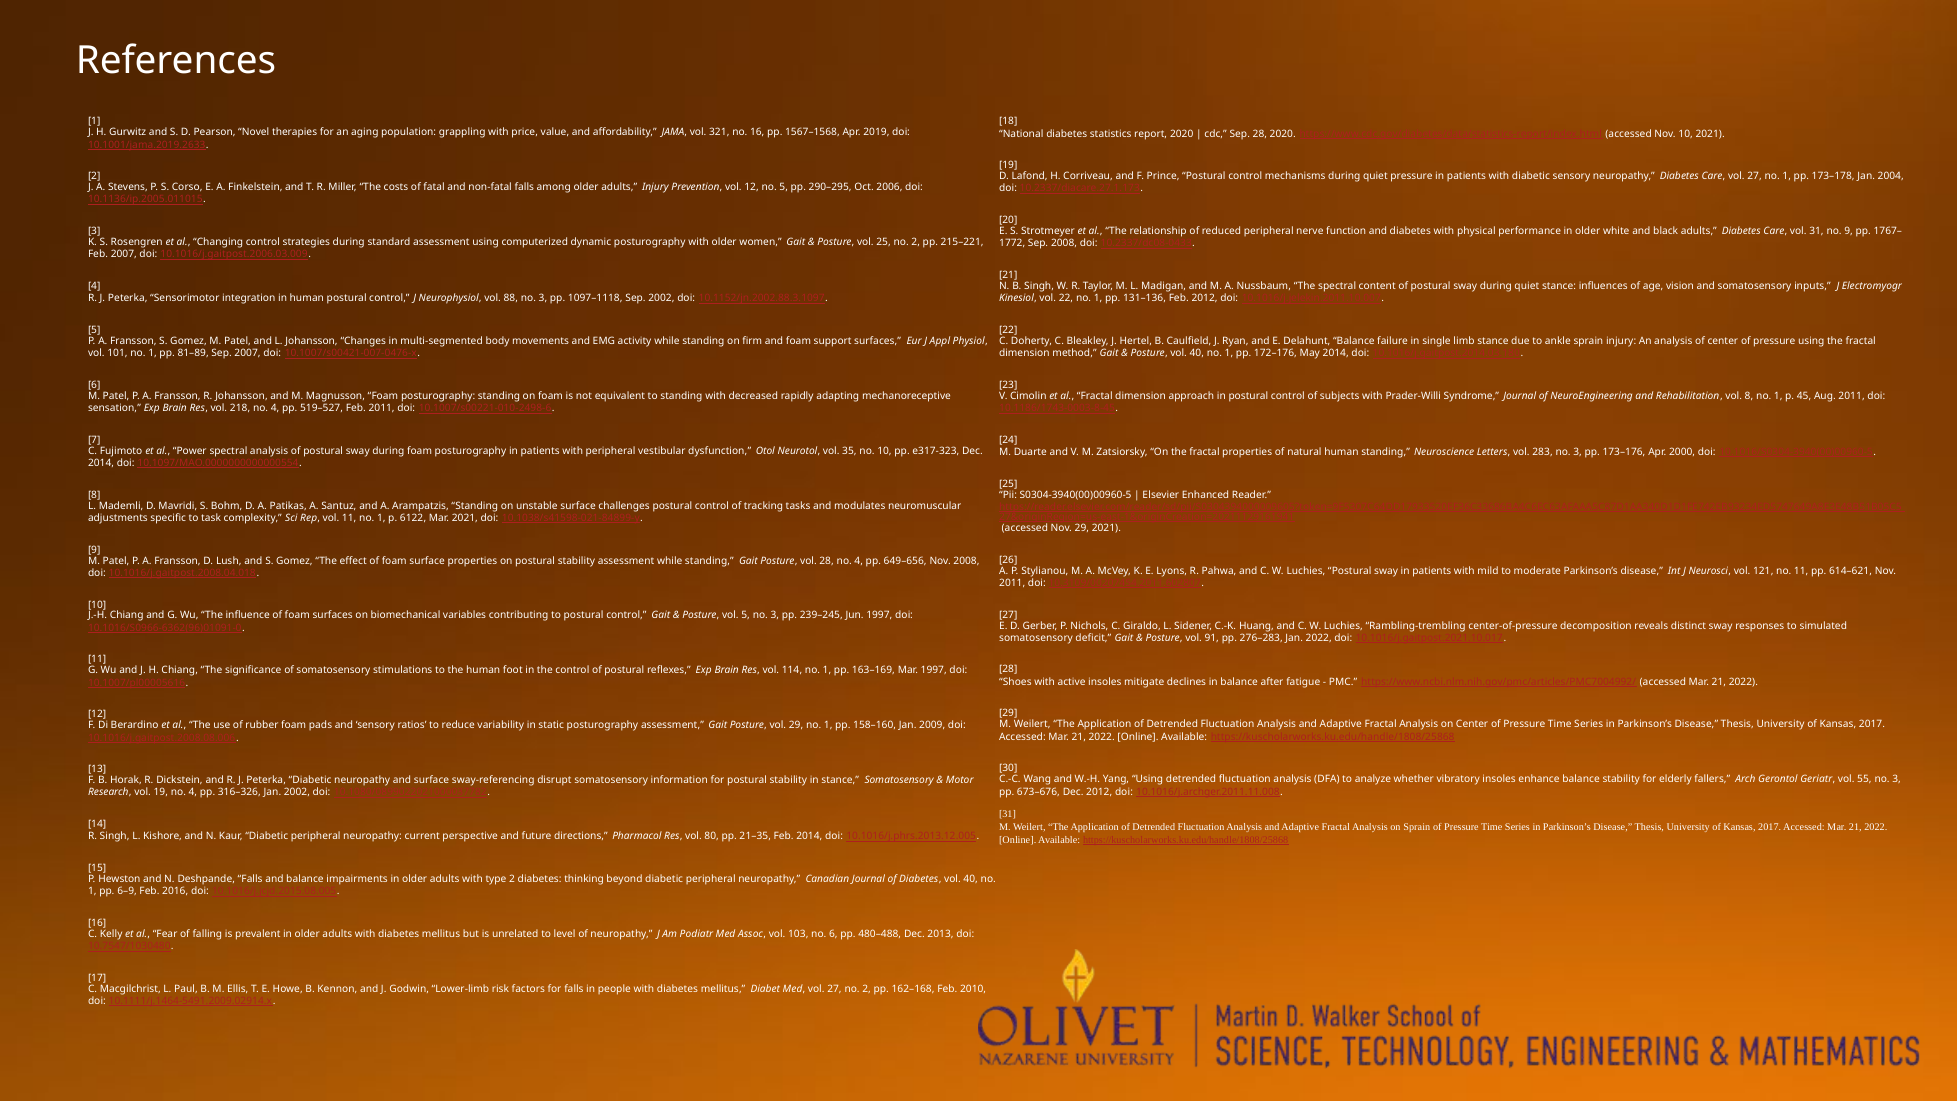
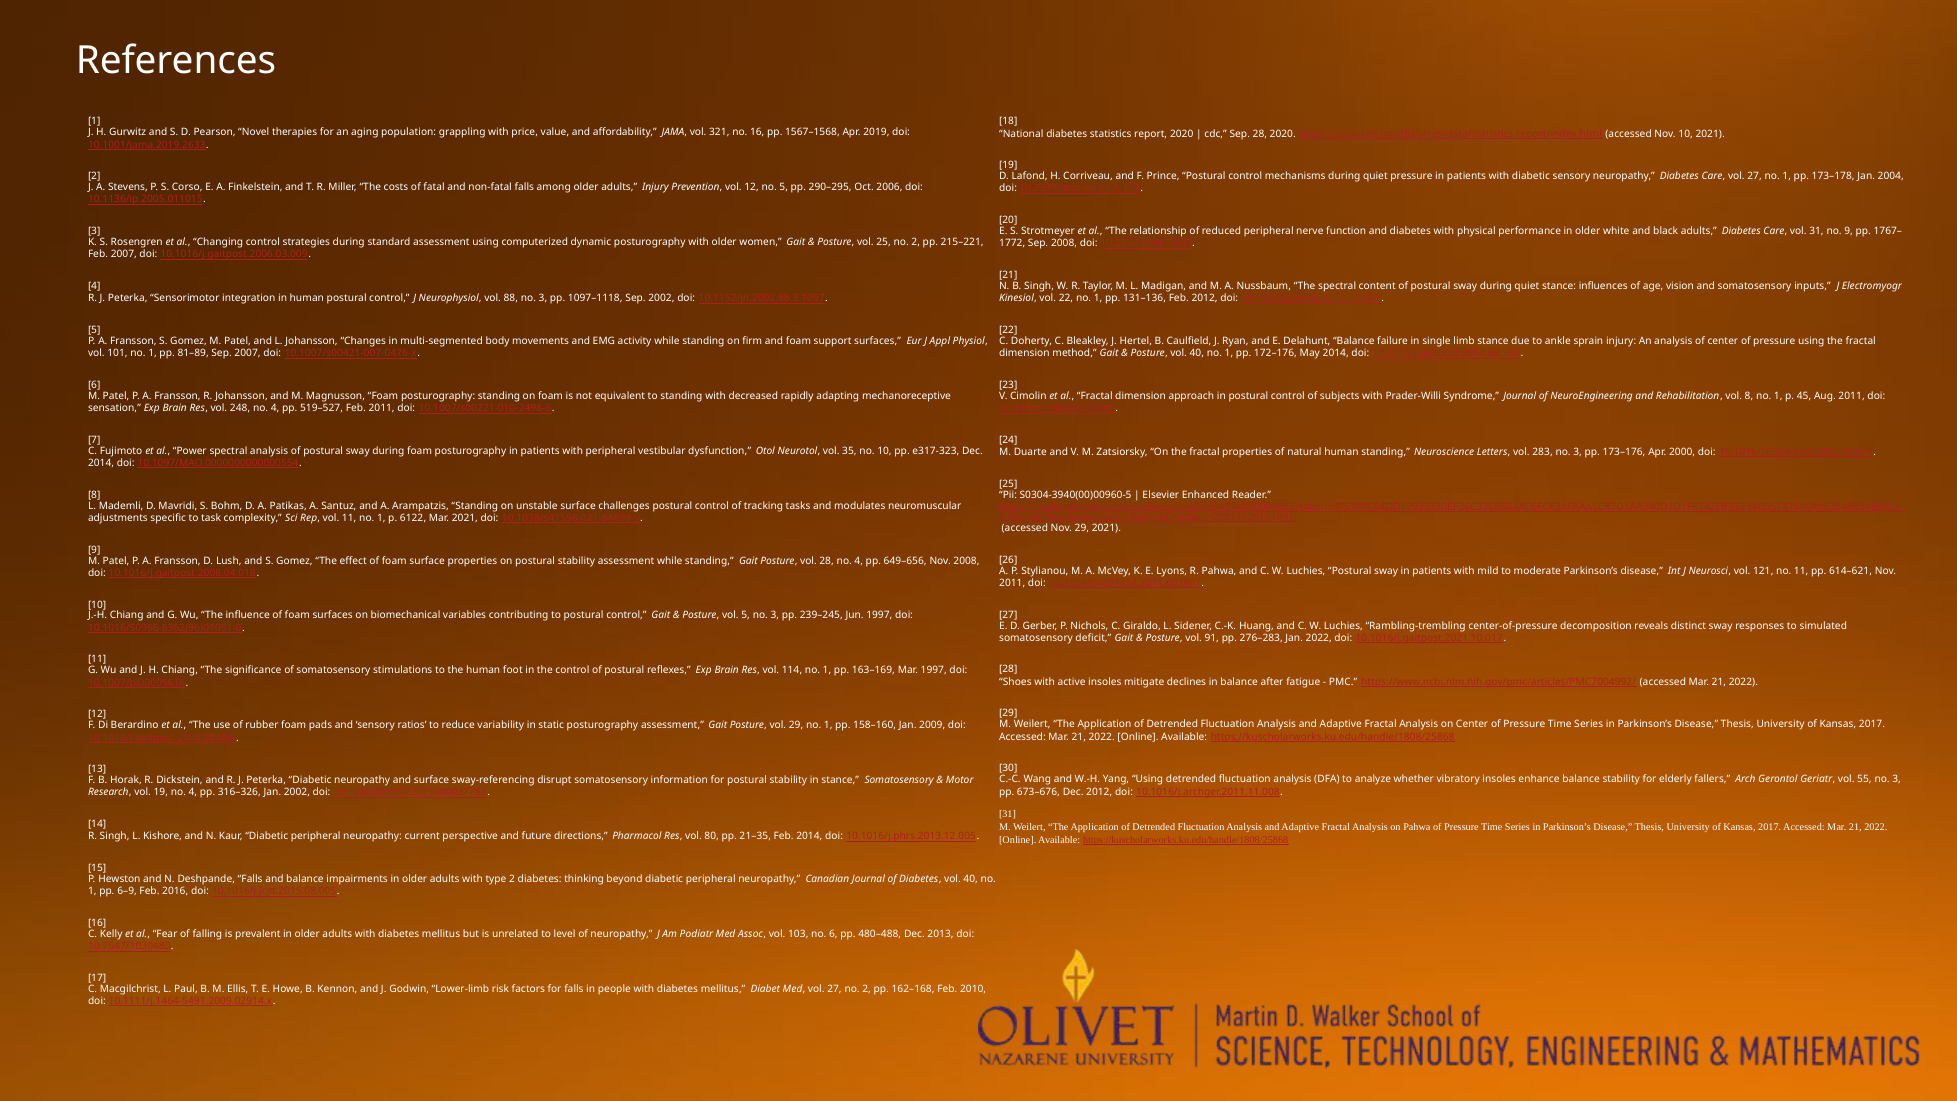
218: 218 -> 248 (240, 408)
on Sprain: Sprain -> Pahwa (1417, 827)
